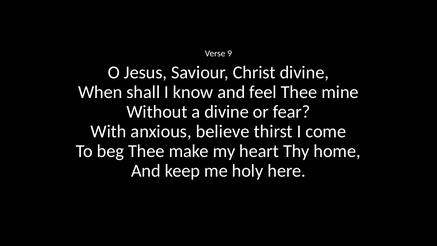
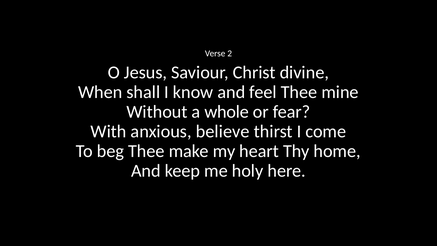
9: 9 -> 2 (230, 53)
a divine: divine -> whole (227, 112)
